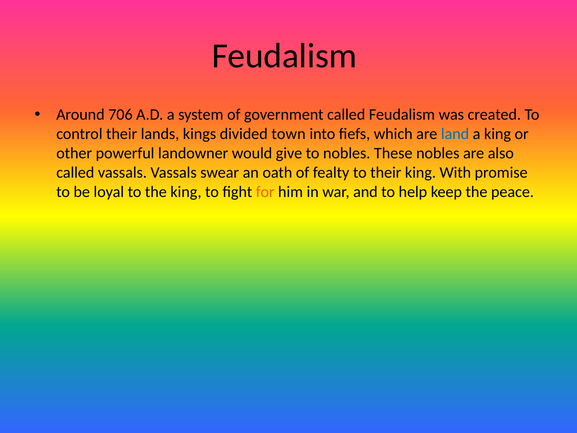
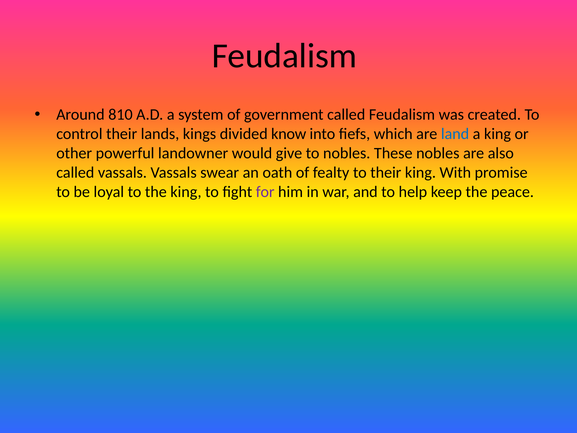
706: 706 -> 810 (120, 115)
town: town -> know (289, 134)
for colour: orange -> purple (265, 192)
